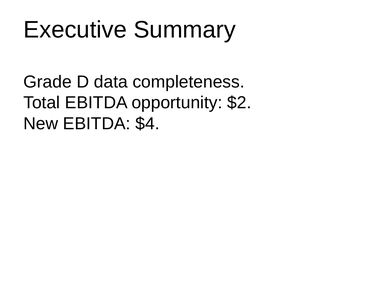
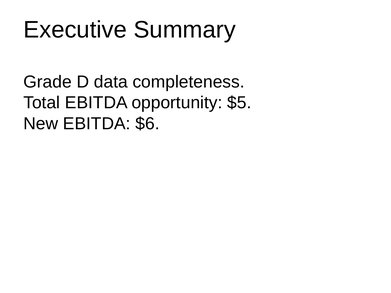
$2: $2 -> $5 (239, 103)
$4: $4 -> $6 (148, 124)
